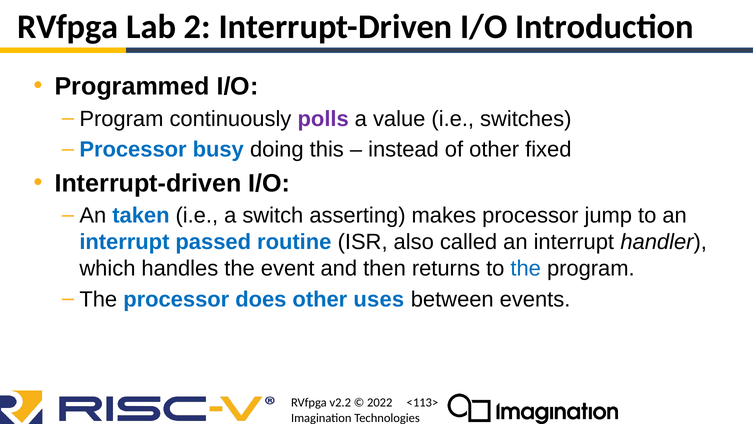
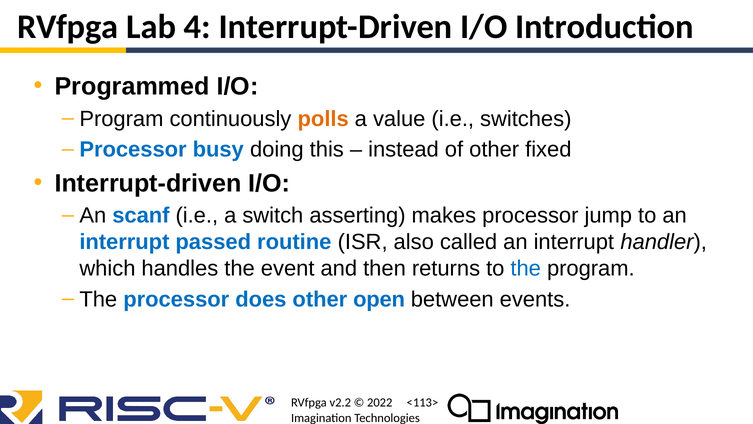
2: 2 -> 4 (197, 27)
polls colour: purple -> orange (323, 119)
taken: taken -> scanf (141, 215)
uses: uses -> open (379, 299)
